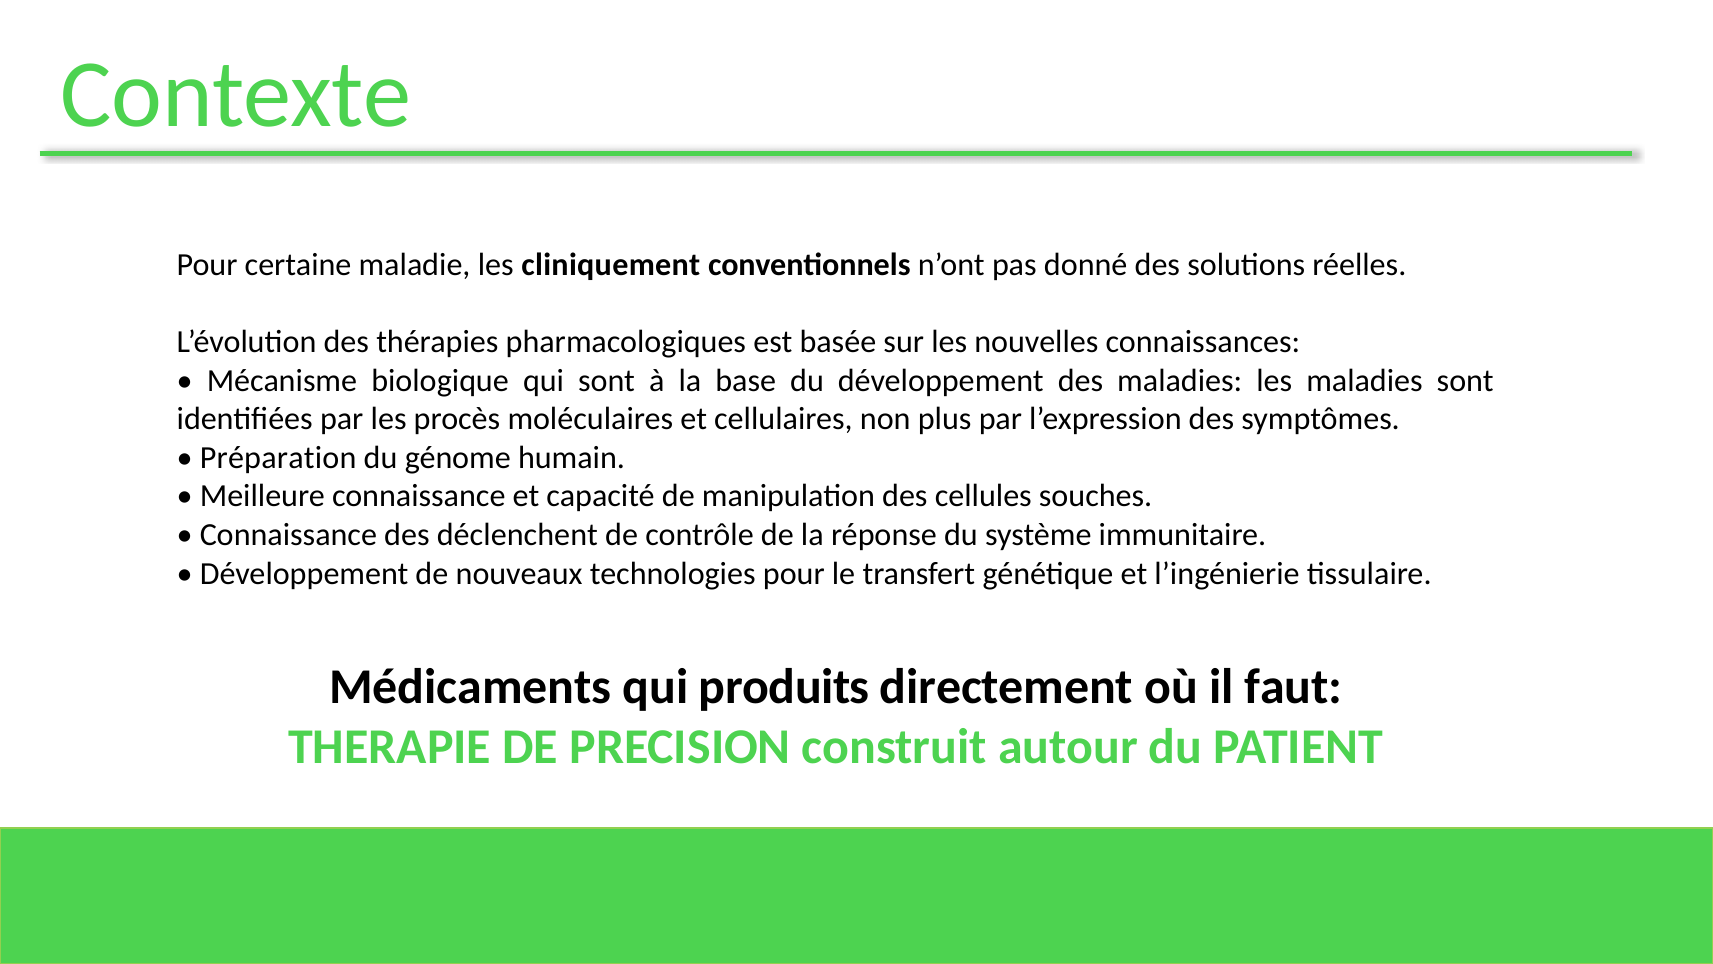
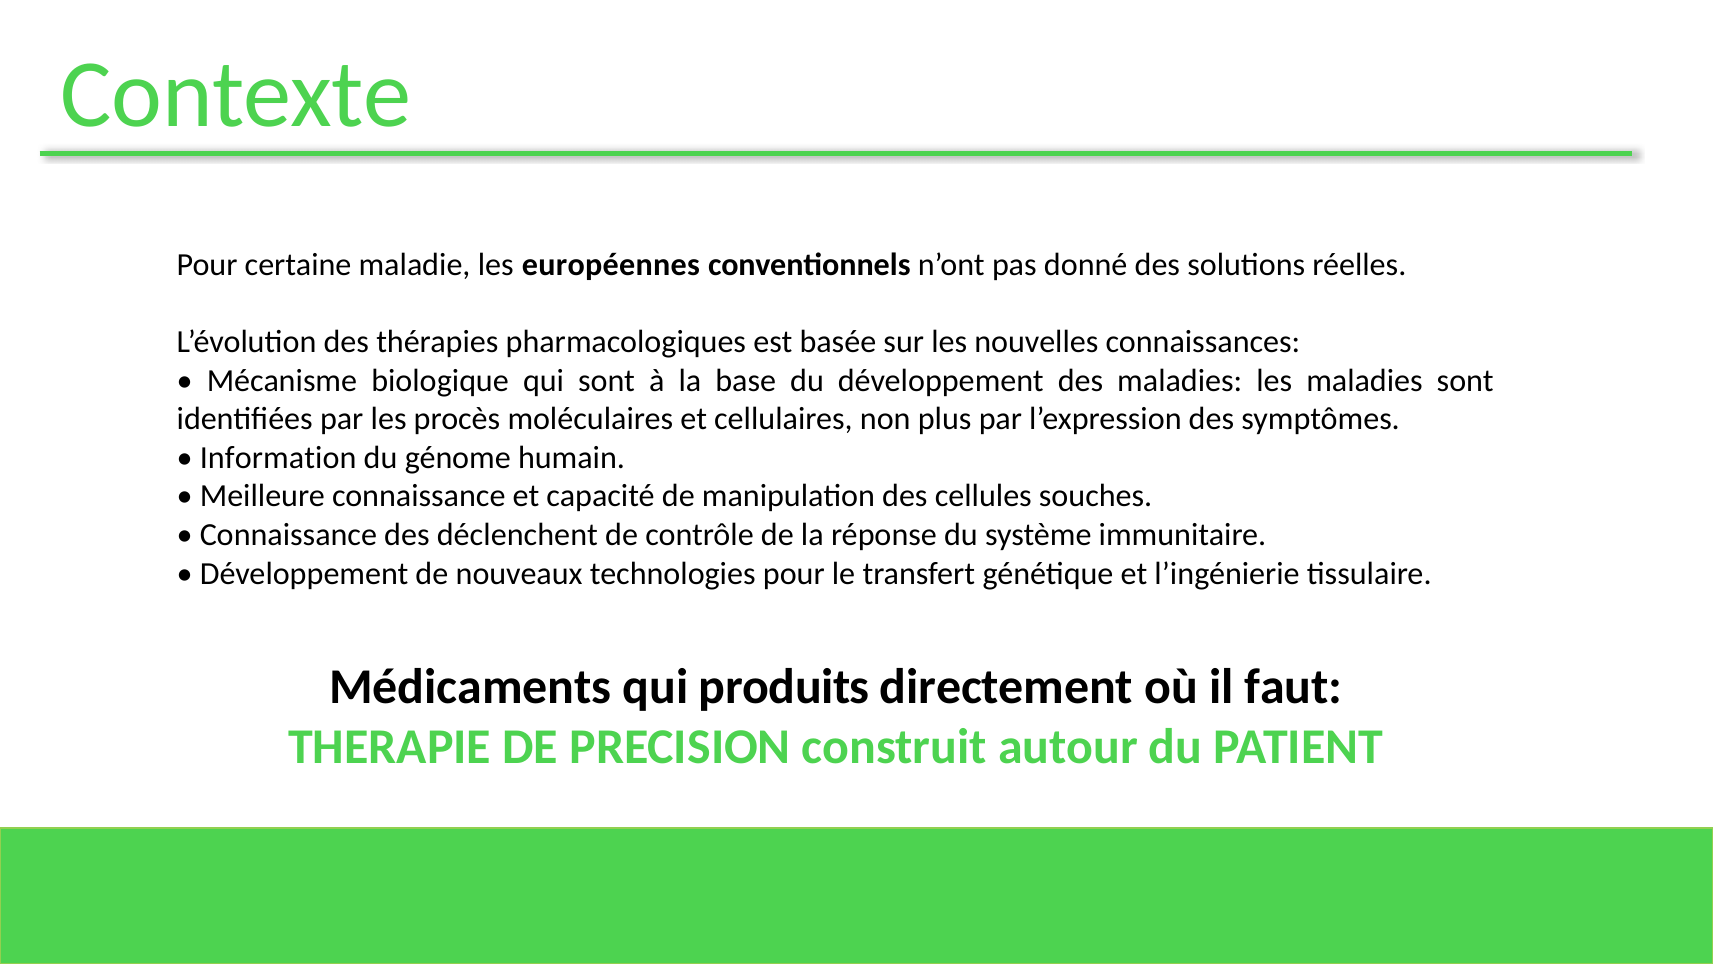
cliniquement: cliniquement -> européennes (611, 265)
Préparation: Préparation -> Information (278, 458)
